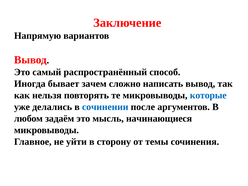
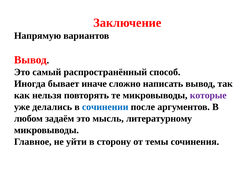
зачем: зачем -> иначе (94, 84)
которые colour: blue -> purple (208, 95)
начинающиеся: начинающиеся -> литературному (159, 118)
